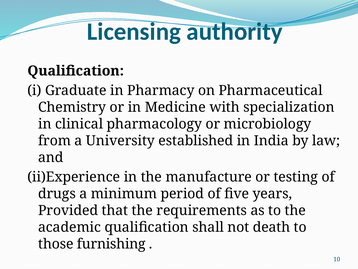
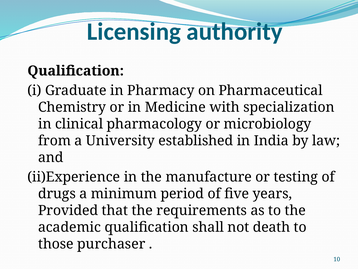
furnishing: furnishing -> purchaser (111, 243)
